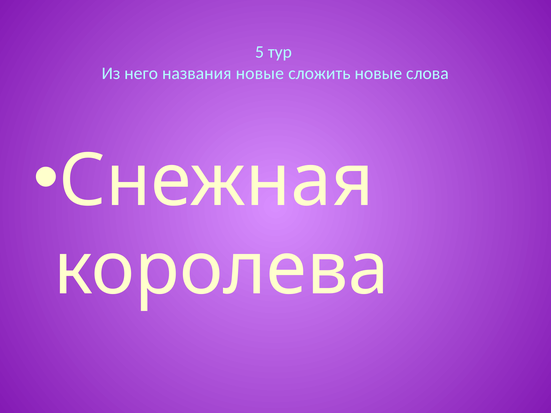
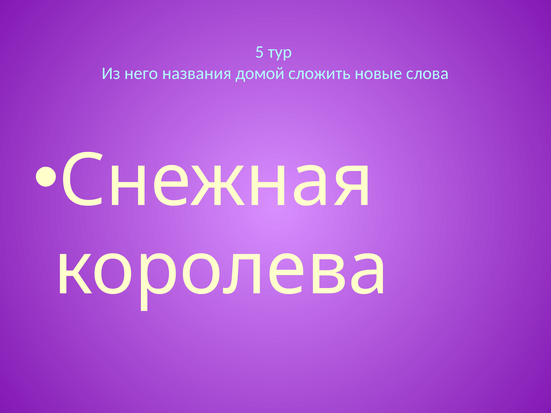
названия новые: новые -> домой (260, 73)
